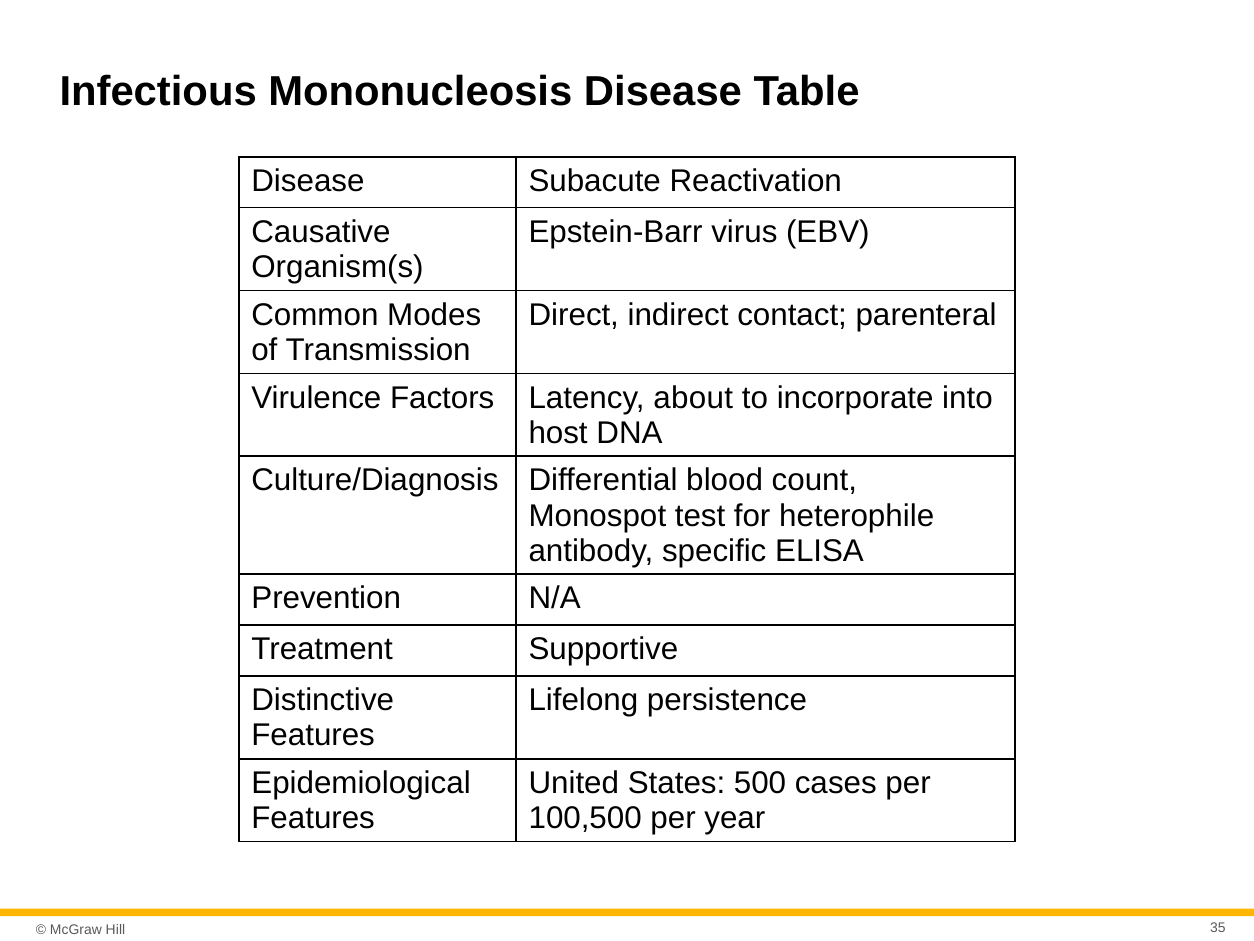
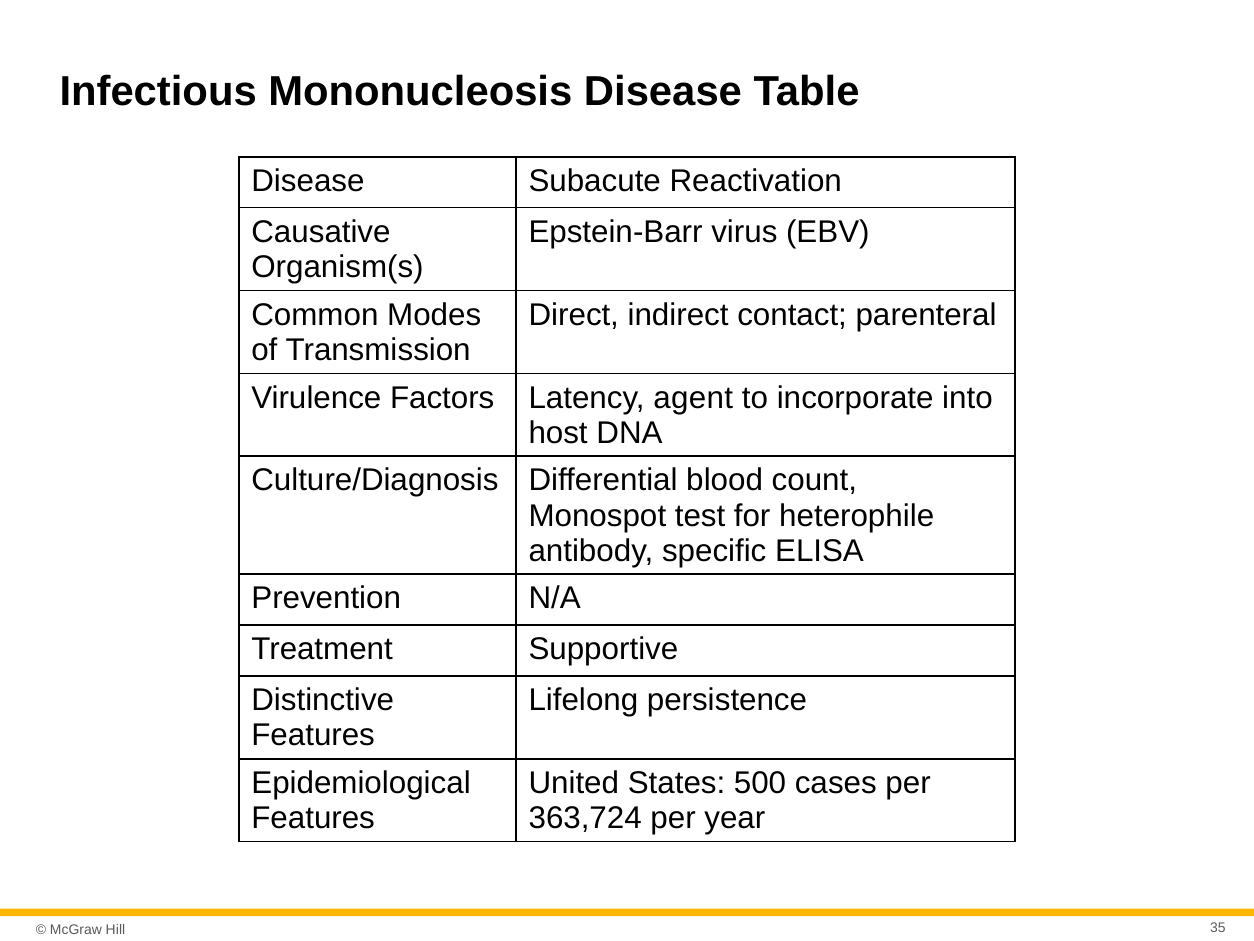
about: about -> agent (693, 398)
100,500: 100,500 -> 363,724 (585, 818)
